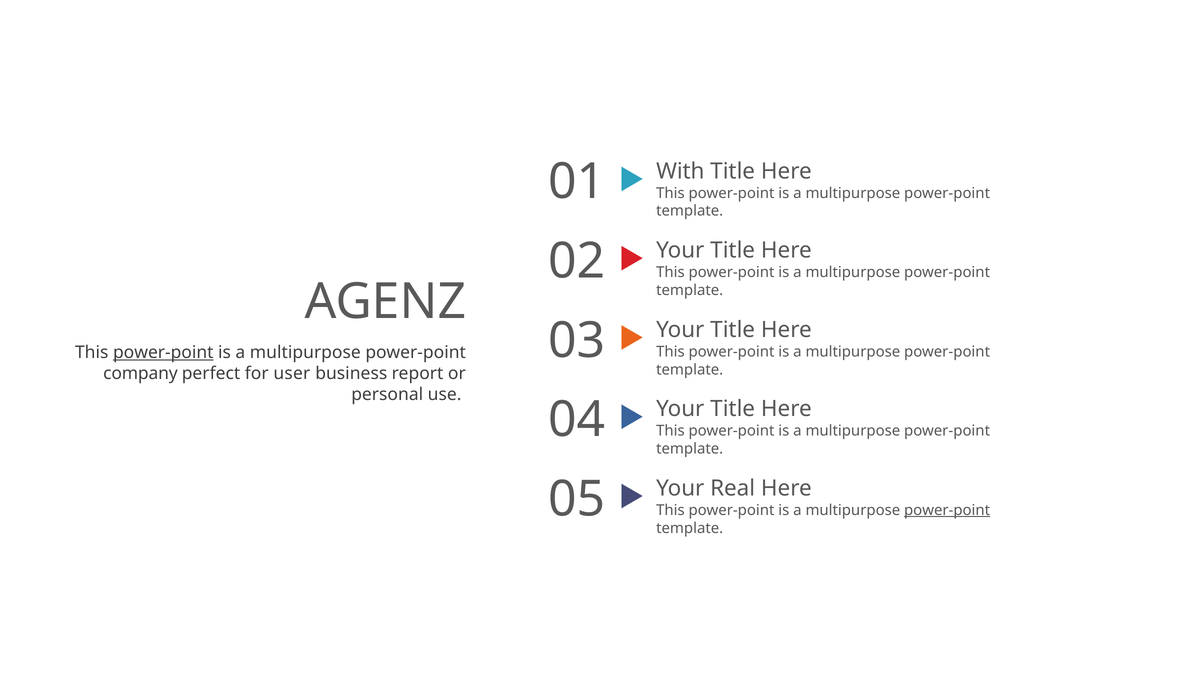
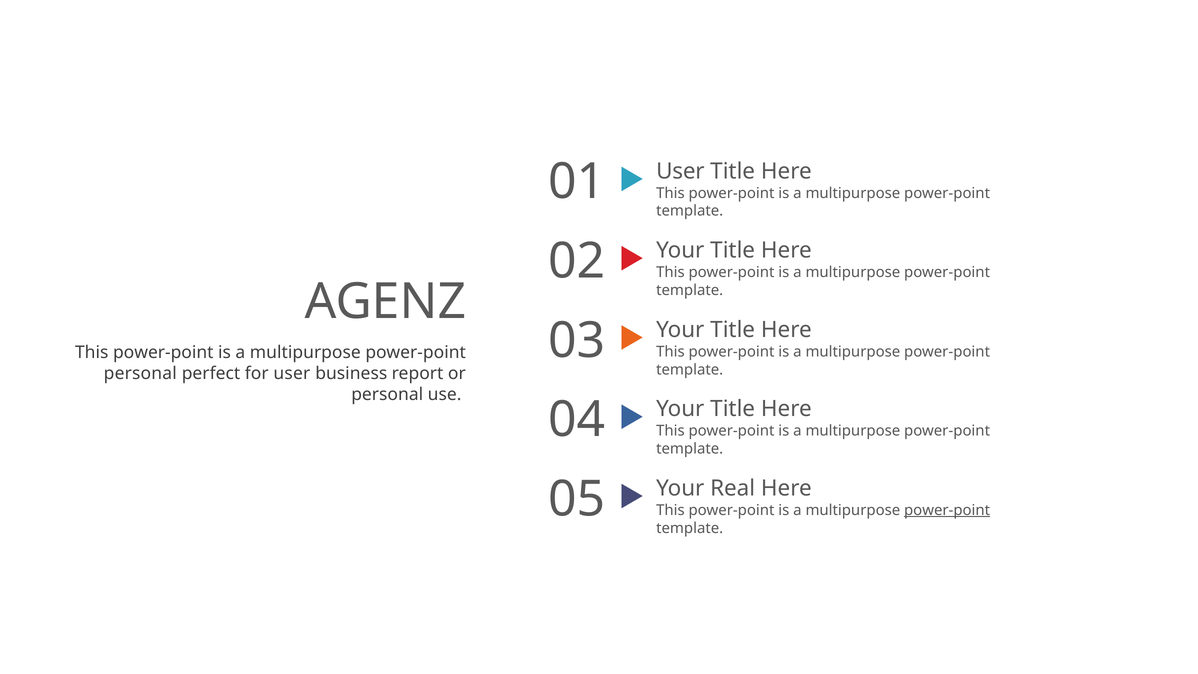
01 With: With -> User (680, 171)
power-point underline: present -> none (163, 352)
company: company -> personal (140, 373)
